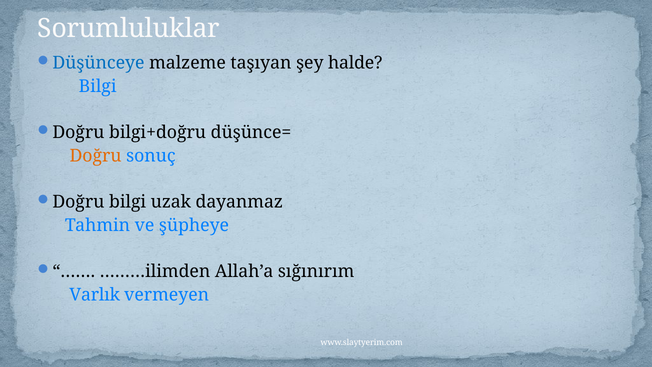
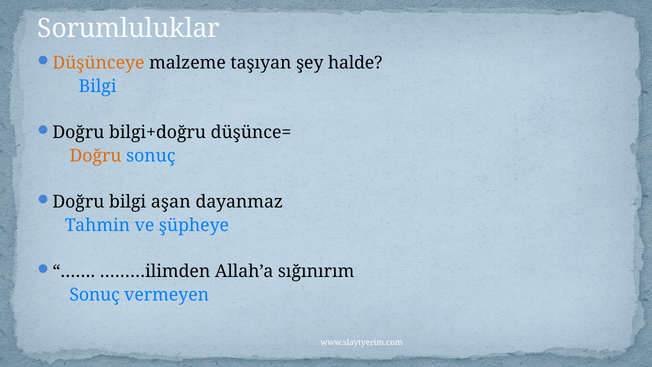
Düşünceye colour: blue -> orange (98, 63)
uzak: uzak -> aşan (171, 202)
Varlık: Varlık -> Sonuç (95, 295)
